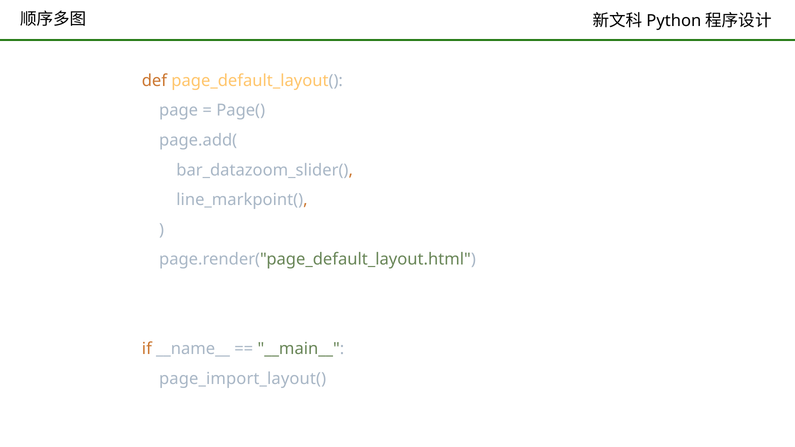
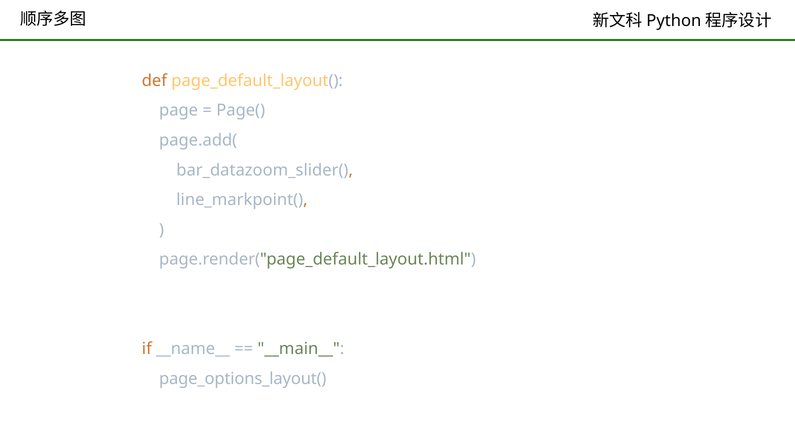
page_import_layout(: page_import_layout( -> page_options_layout( (243, 379)
